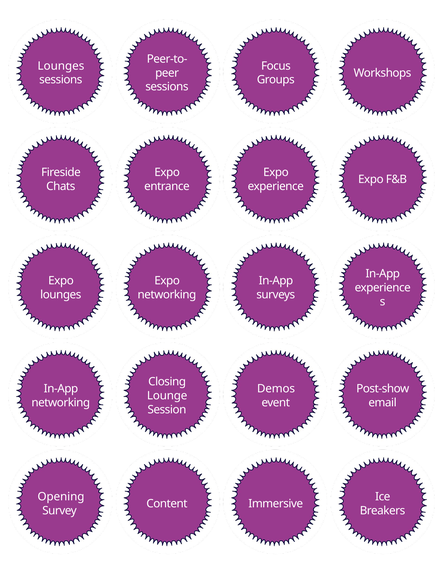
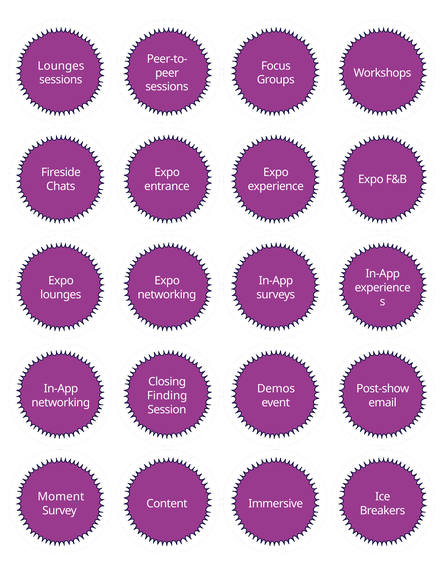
Lounge: Lounge -> Finding (167, 395)
Opening: Opening -> Moment (61, 496)
